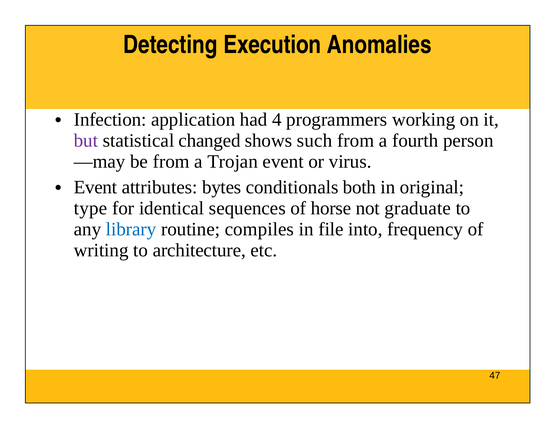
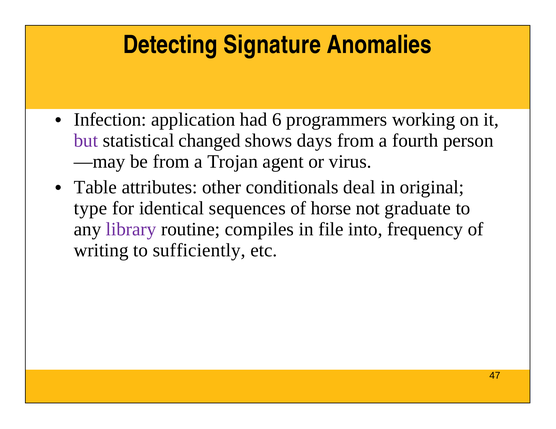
Execution: Execution -> Signature (272, 45)
4: 4 -> 6 (277, 120)
such: such -> days (315, 141)
Trojan event: event -> agent (283, 162)
Event: Event -> Table (95, 188)
bytes: bytes -> other (222, 188)
both: both -> deal (359, 188)
library colour: blue -> purple (131, 230)
architecture: architecture -> sufficiently (199, 251)
